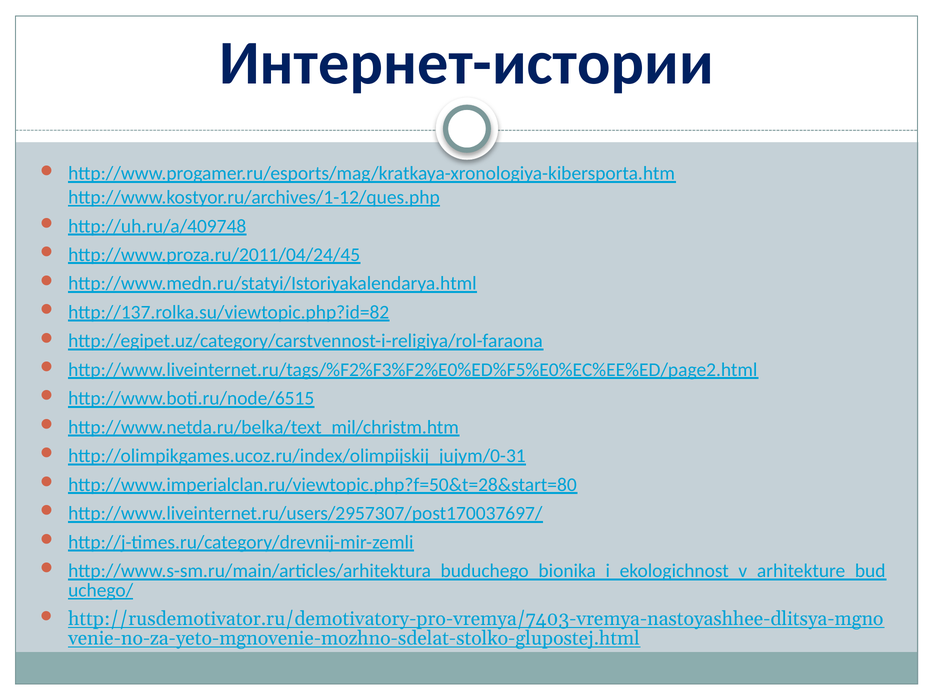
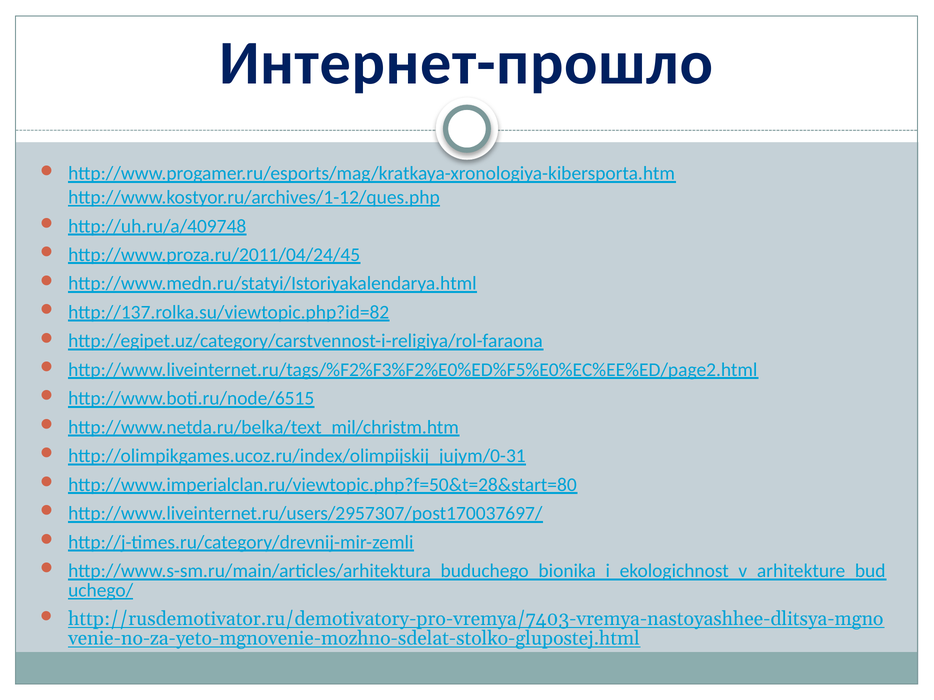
Интернет-истории: Интернет-истории -> Интернет-прошло (466, 63)
